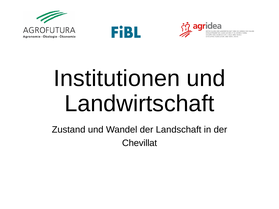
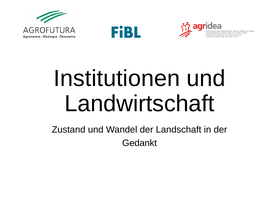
Chevillat: Chevillat -> Gedankt (140, 143)
